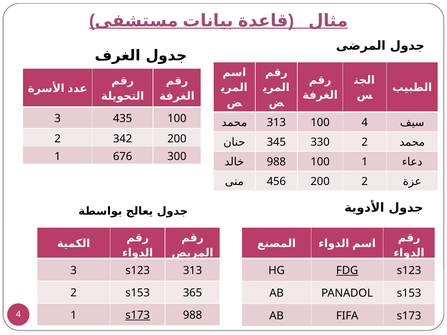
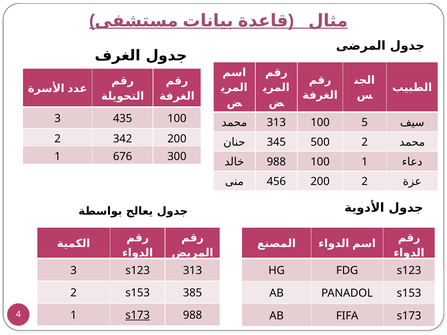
100 4: 4 -> 5 (365, 123)
330: 330 -> 500 (320, 142)
FDG underline: present -> none (347, 271)
365: 365 -> 385 (193, 293)
